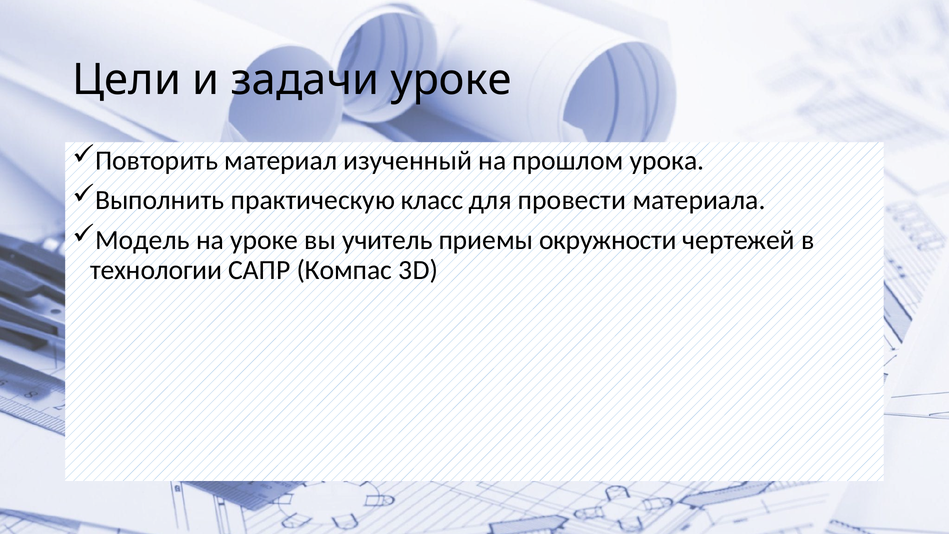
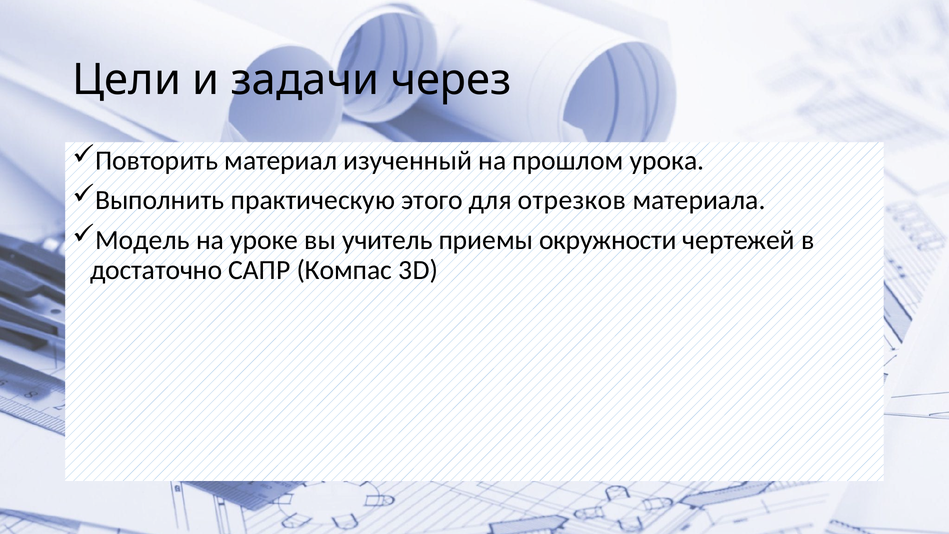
задачи уроке: уроке -> через (451, 80)
класс: класс -> этого (432, 200)
провести: провести -> отрезков (572, 200)
технологии: технологии -> достаточно (156, 270)
